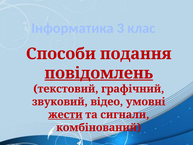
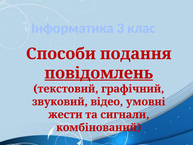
жести underline: present -> none (65, 114)
